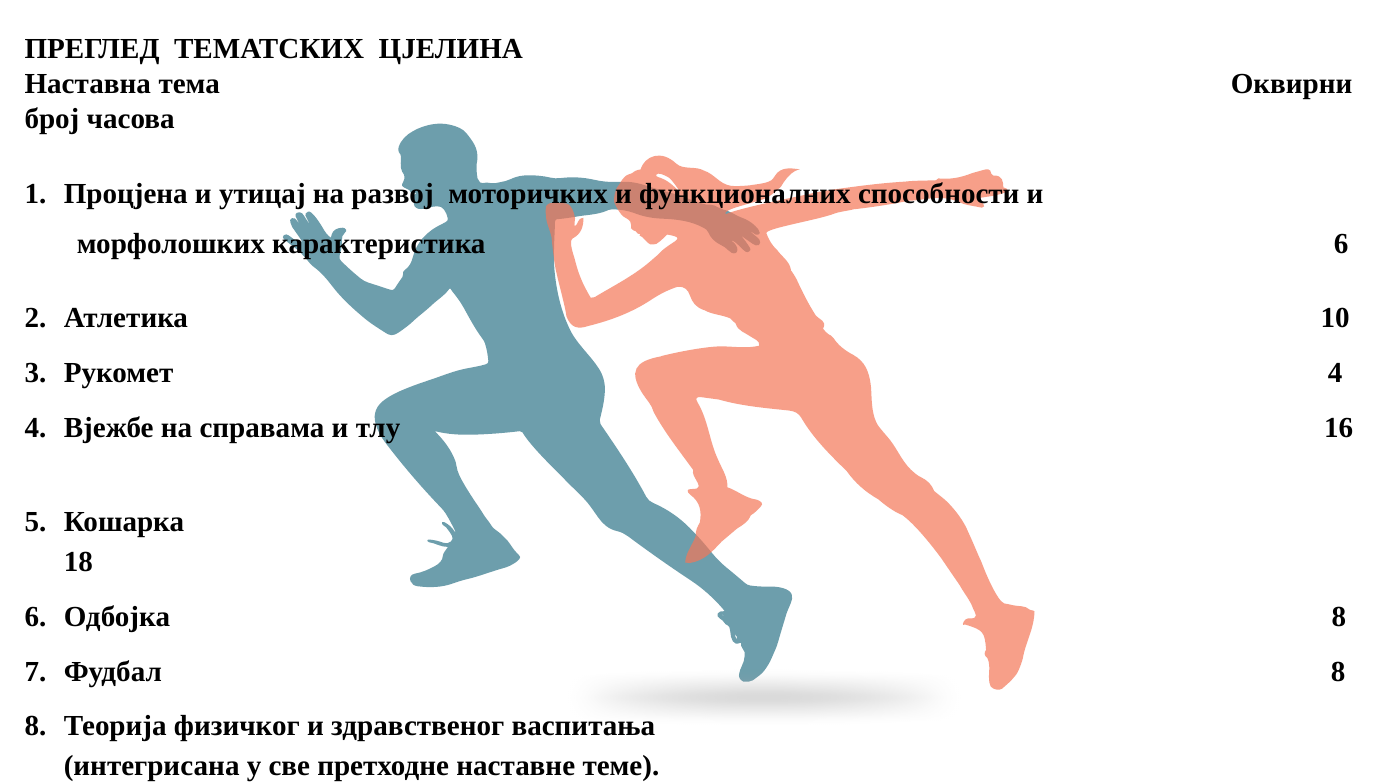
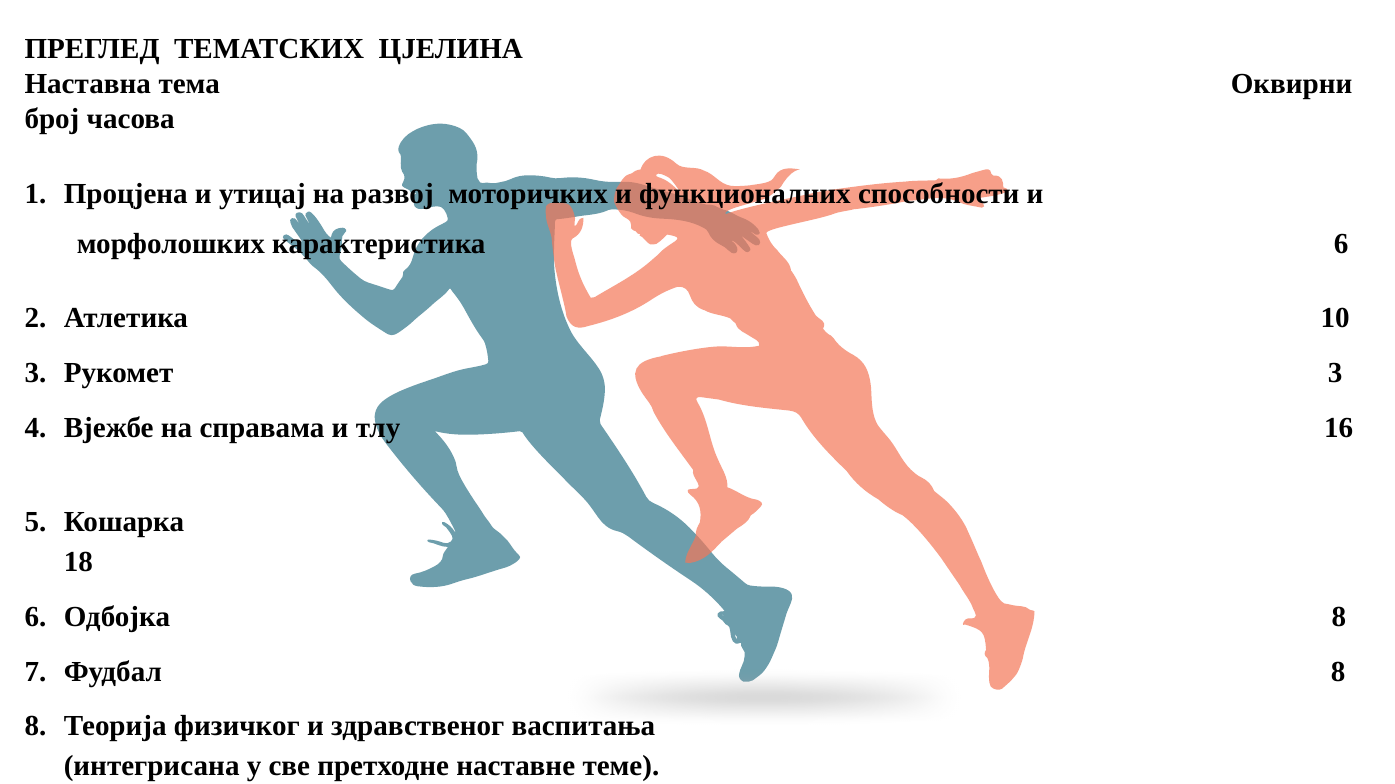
Рукомет 4: 4 -> 3 (1335, 373)
